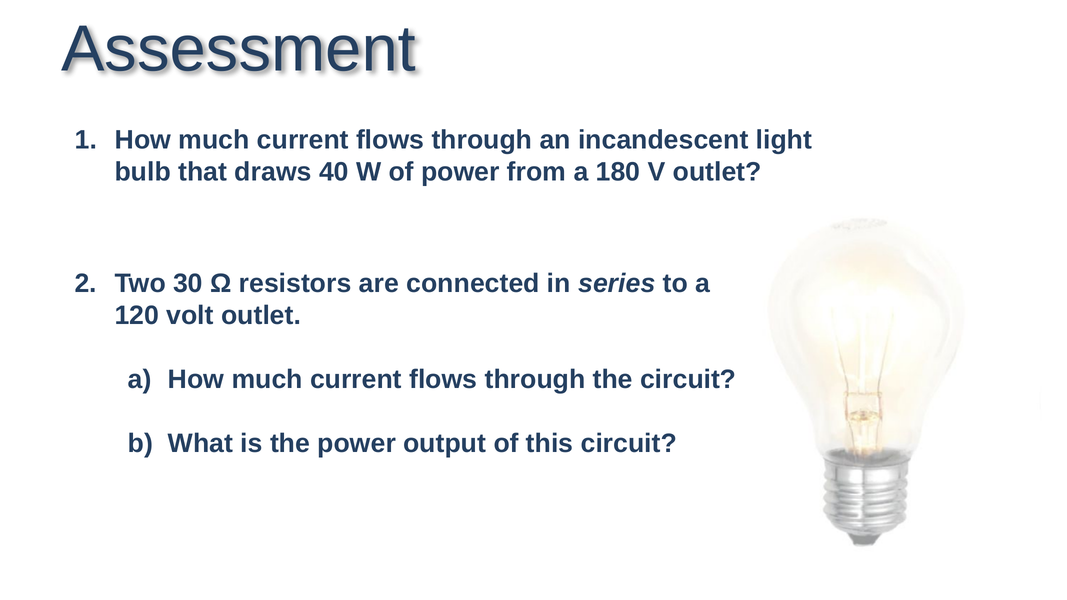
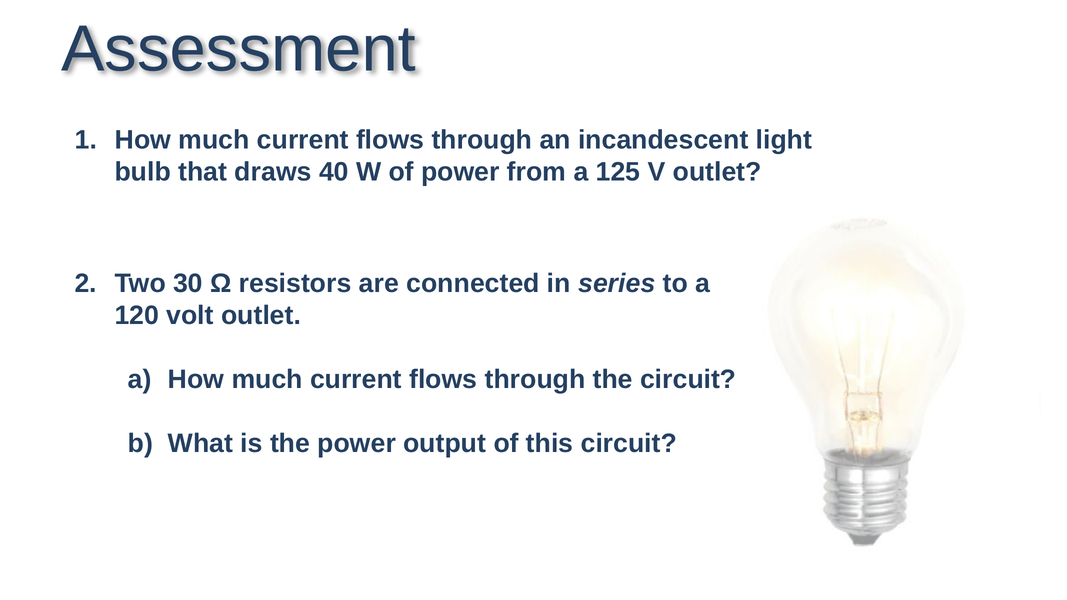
180: 180 -> 125 (618, 172)
